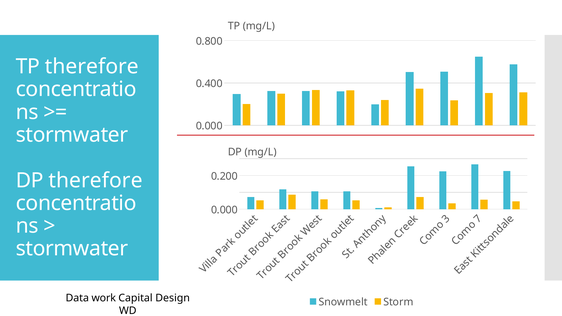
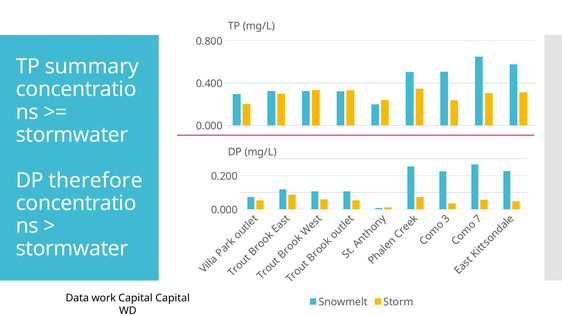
TP therefore: therefore -> summary (92, 67)
Capital Design: Design -> Capital (173, 298)
